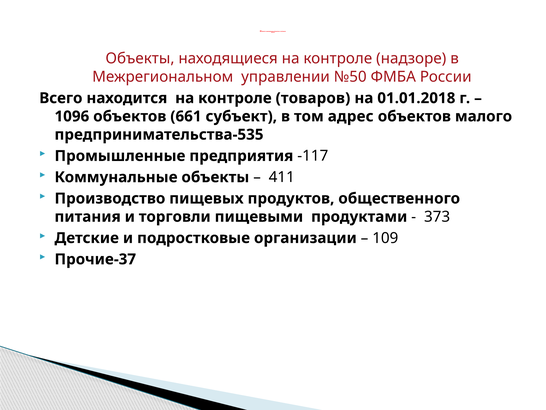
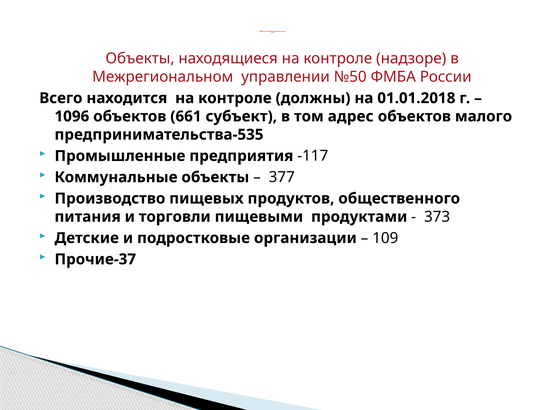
товаров: товаров -> должны (313, 98)
411: 411 -> 377 (282, 177)
